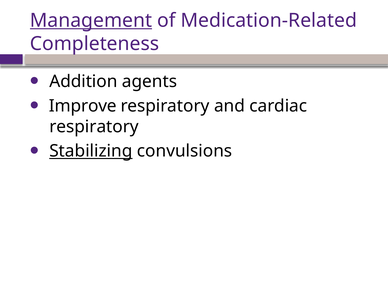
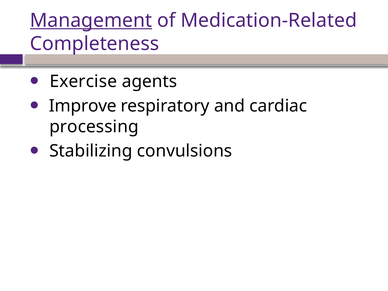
Addition: Addition -> Exercise (83, 81)
respiratory: respiratory -> processing (94, 127)
Stabilizing underline: present -> none (91, 151)
